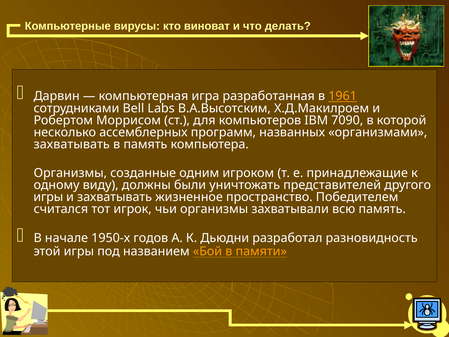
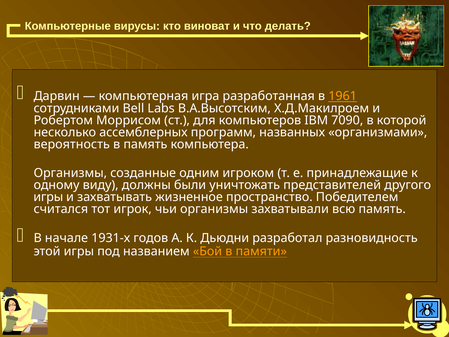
захватывать: захватывать -> вероятность (72, 144)
1950-х: 1950-х -> 1931-х (111, 238)
